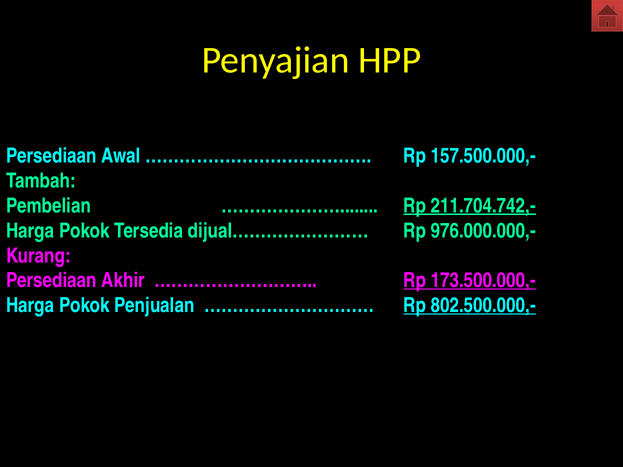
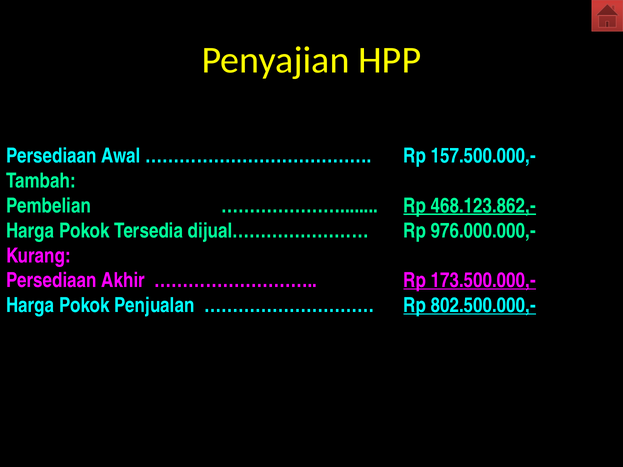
211.704.742,-: 211.704.742,- -> 468.123.862,- (483, 206)
